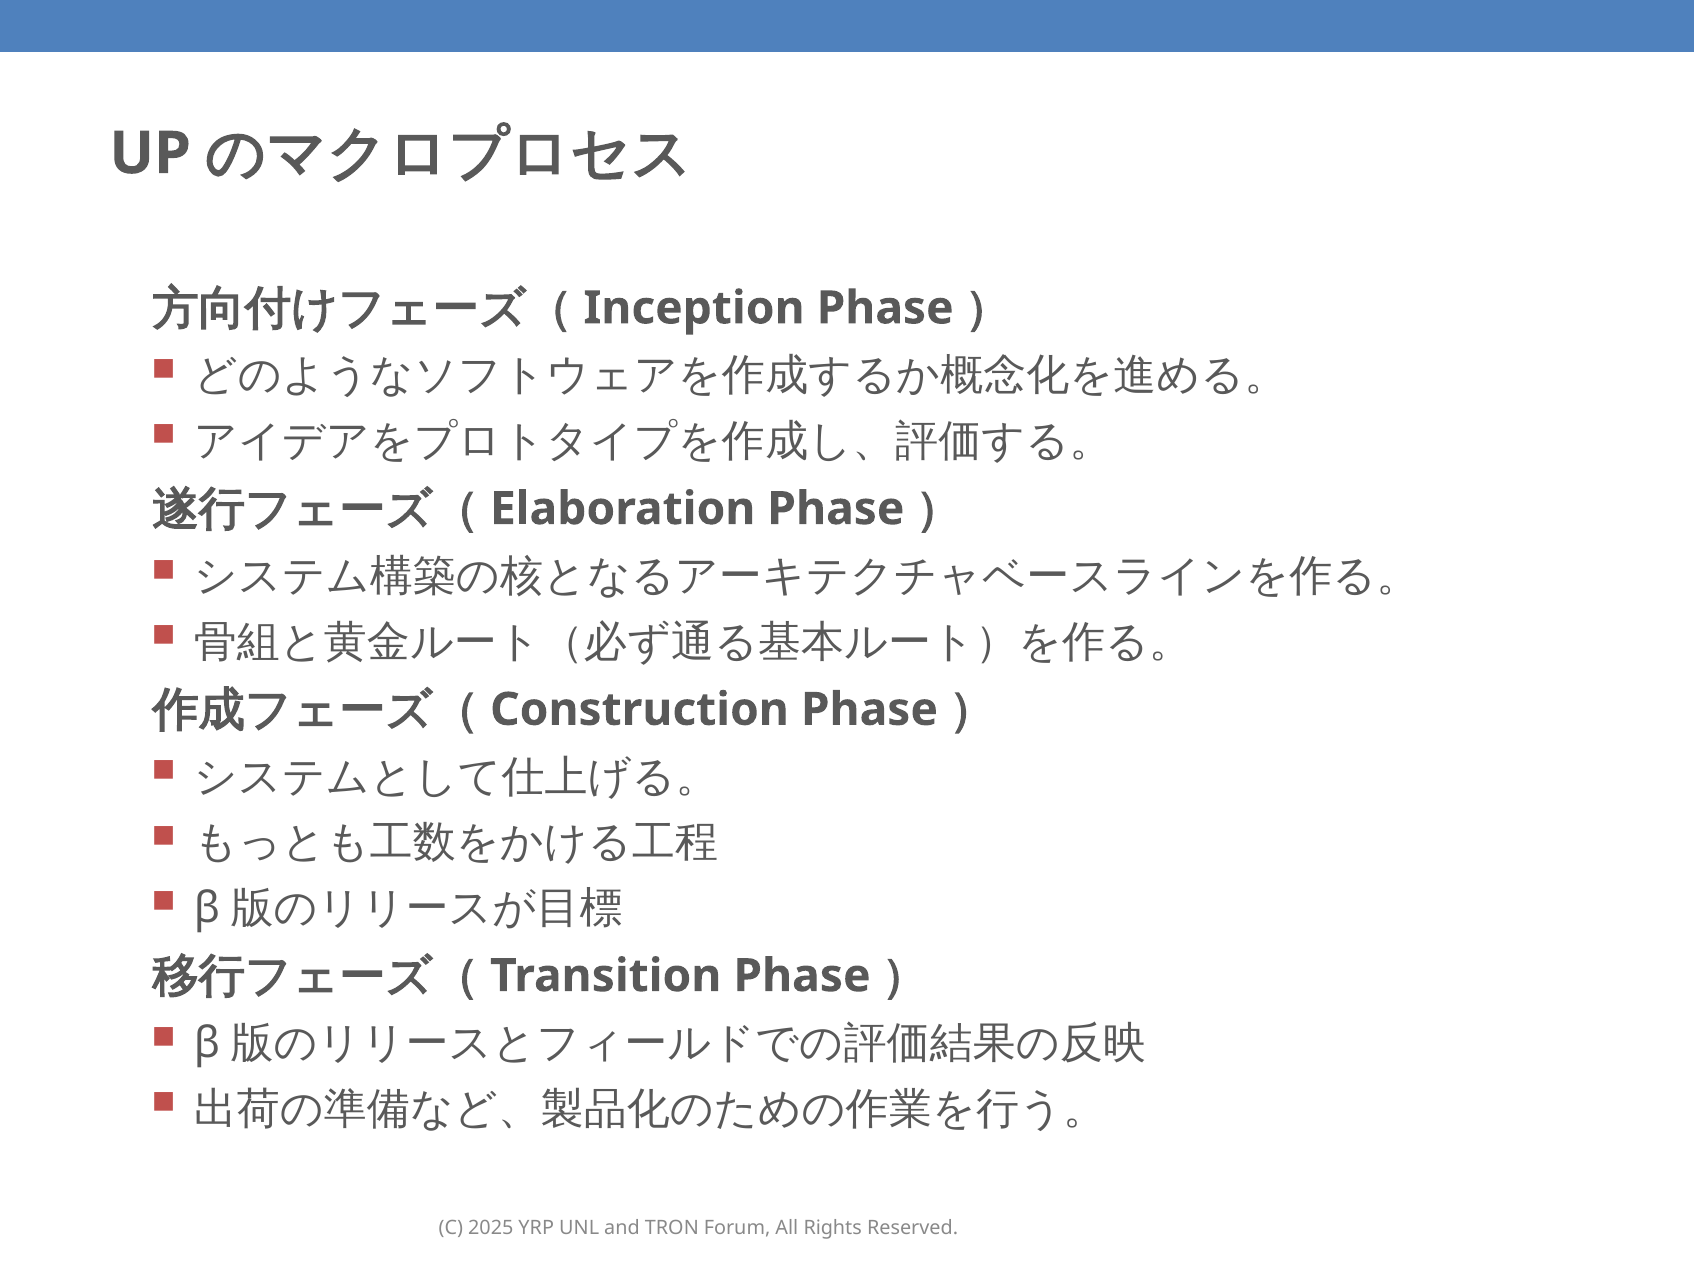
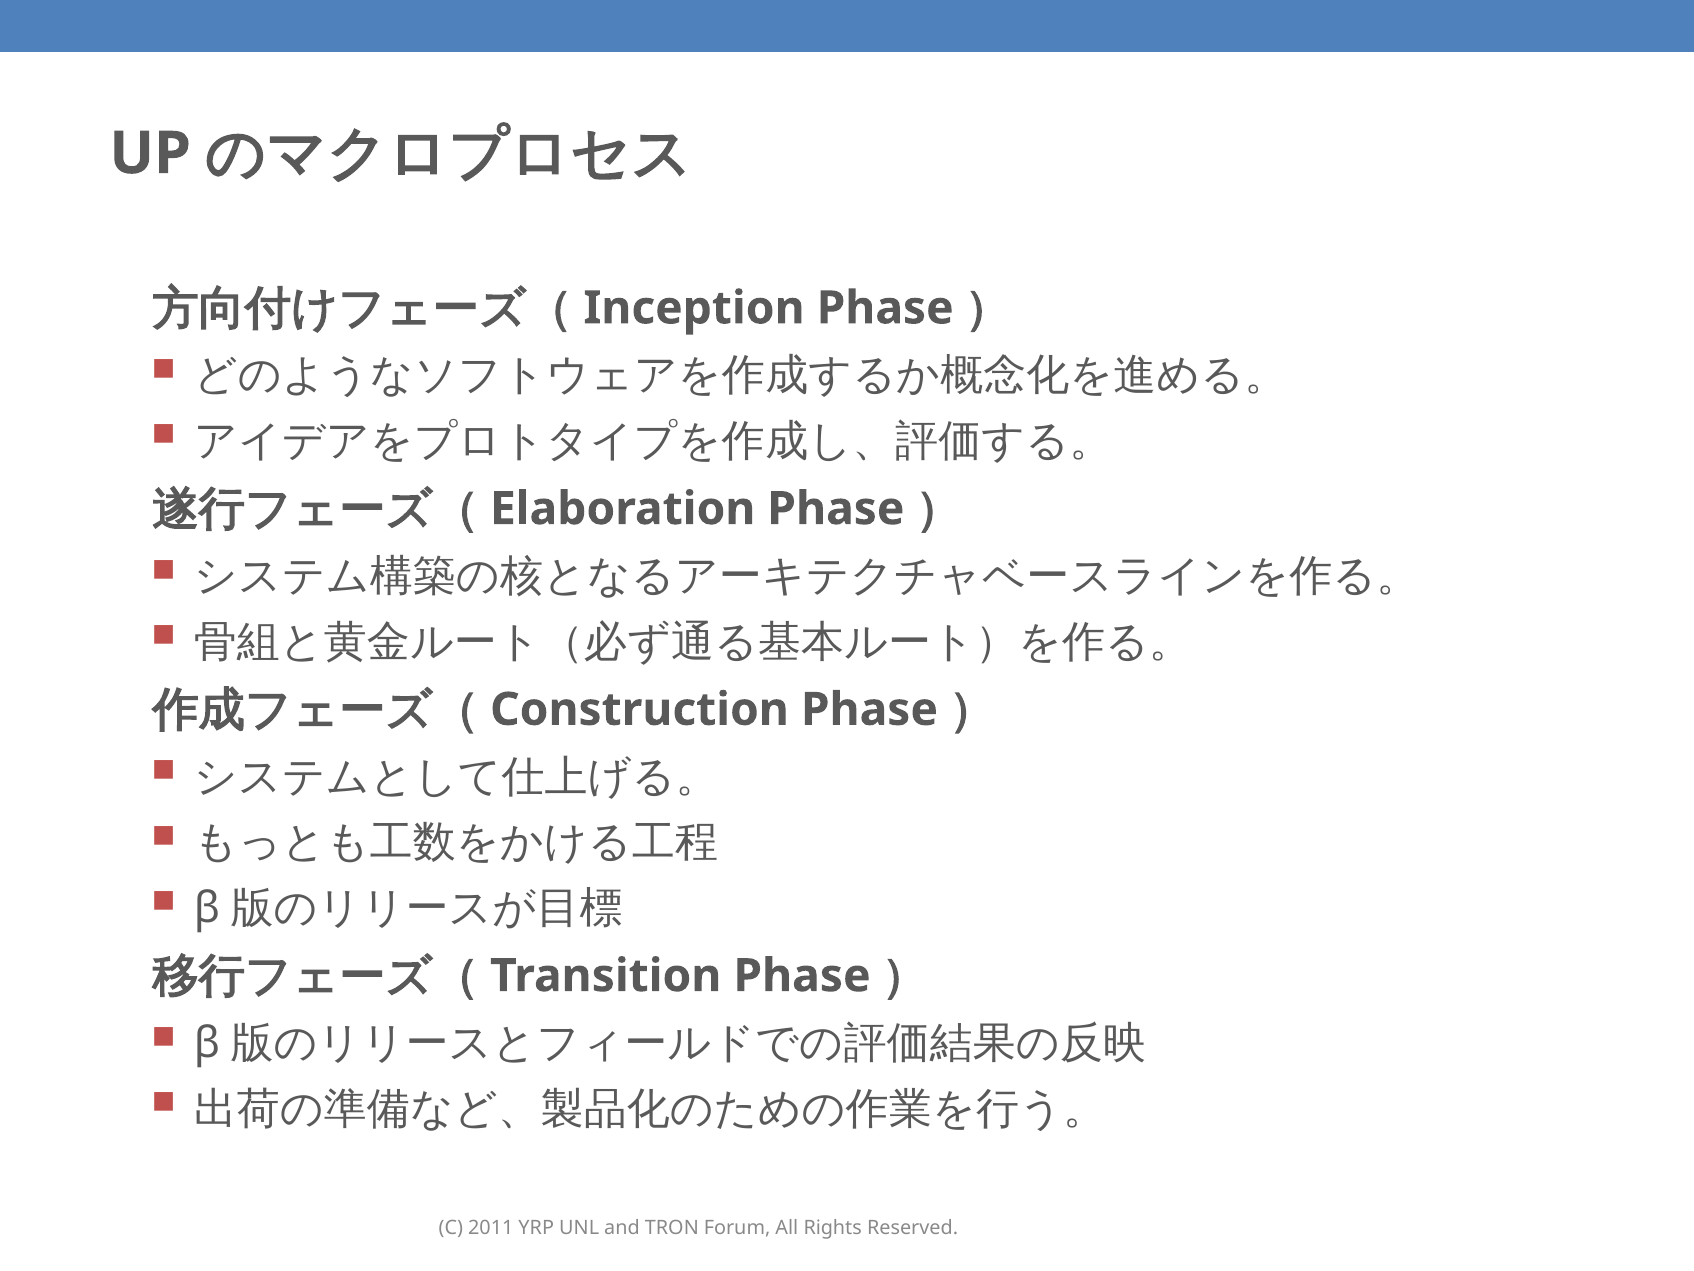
2025: 2025 -> 2011 (491, 1228)
